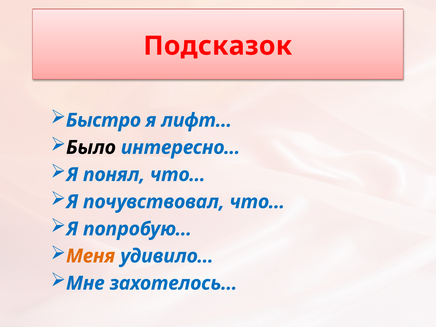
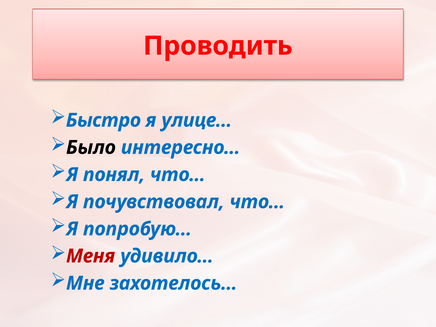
Подсказок: Подсказок -> Проводить (218, 46)
лифт…: лифт… -> улице… (197, 120)
Меня colour: orange -> red (91, 256)
